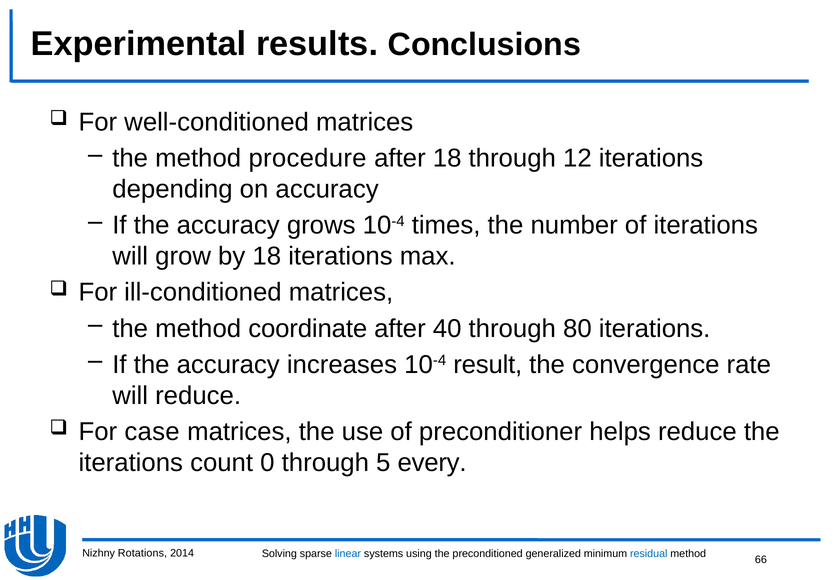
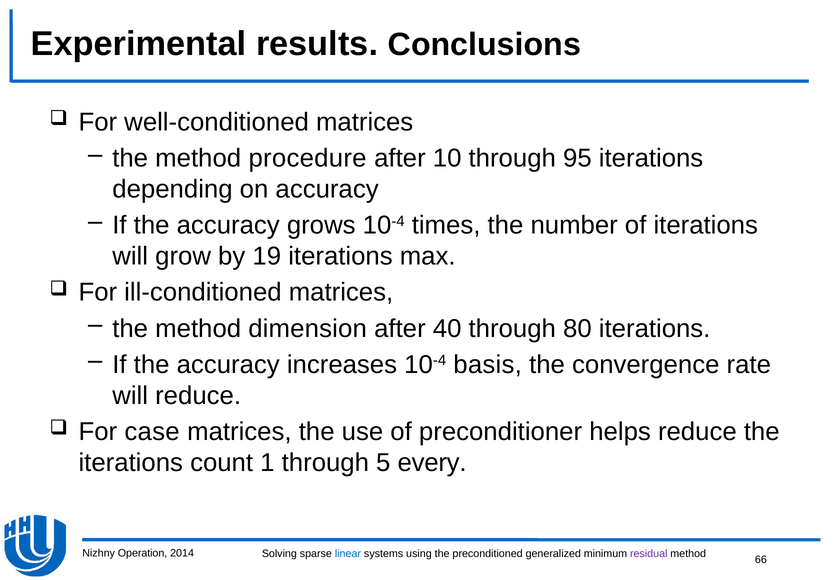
after 18: 18 -> 10 (447, 158)
12: 12 -> 95 (577, 158)
by 18: 18 -> 19 (267, 256)
coordinate: coordinate -> dimension (308, 328)
result: result -> basis (488, 364)
0: 0 -> 1 (267, 462)
Rotations: Rotations -> Operation (143, 553)
residual colour: blue -> purple (649, 553)
